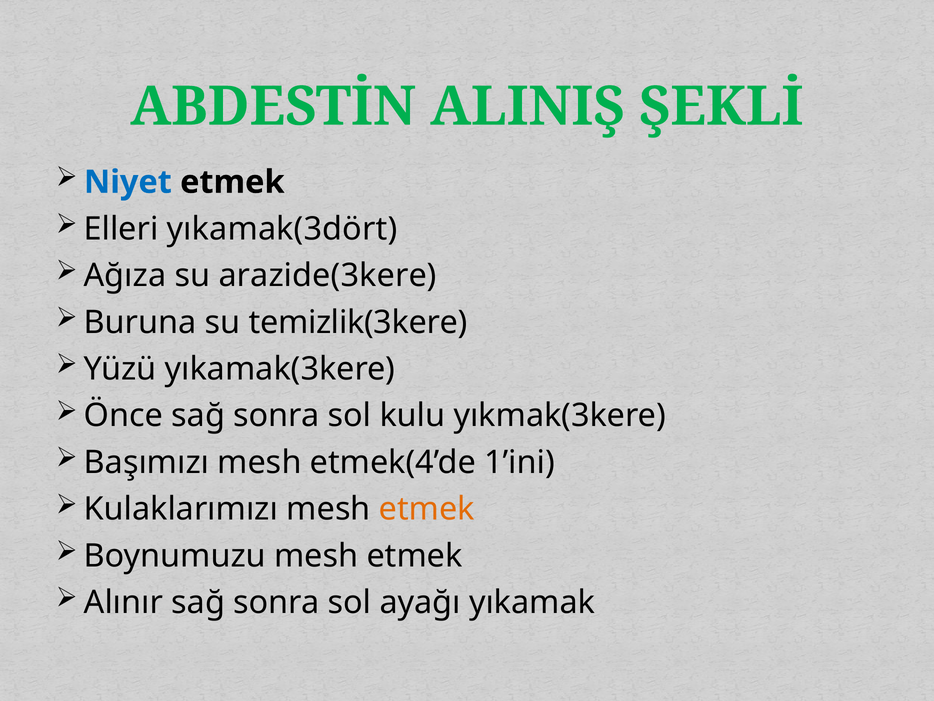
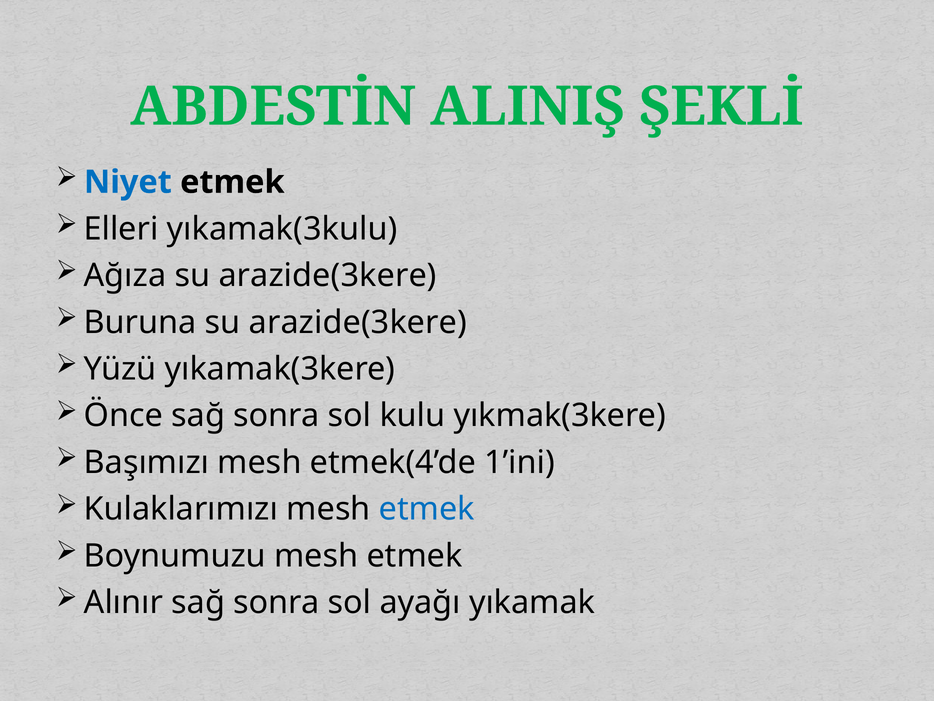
yıkamak(3dört: yıkamak(3dört -> yıkamak(3kulu (282, 229)
Buruna su temizlik(3kere: temizlik(3kere -> arazide(3kere (358, 322)
etmek colour: orange -> blue (427, 509)
